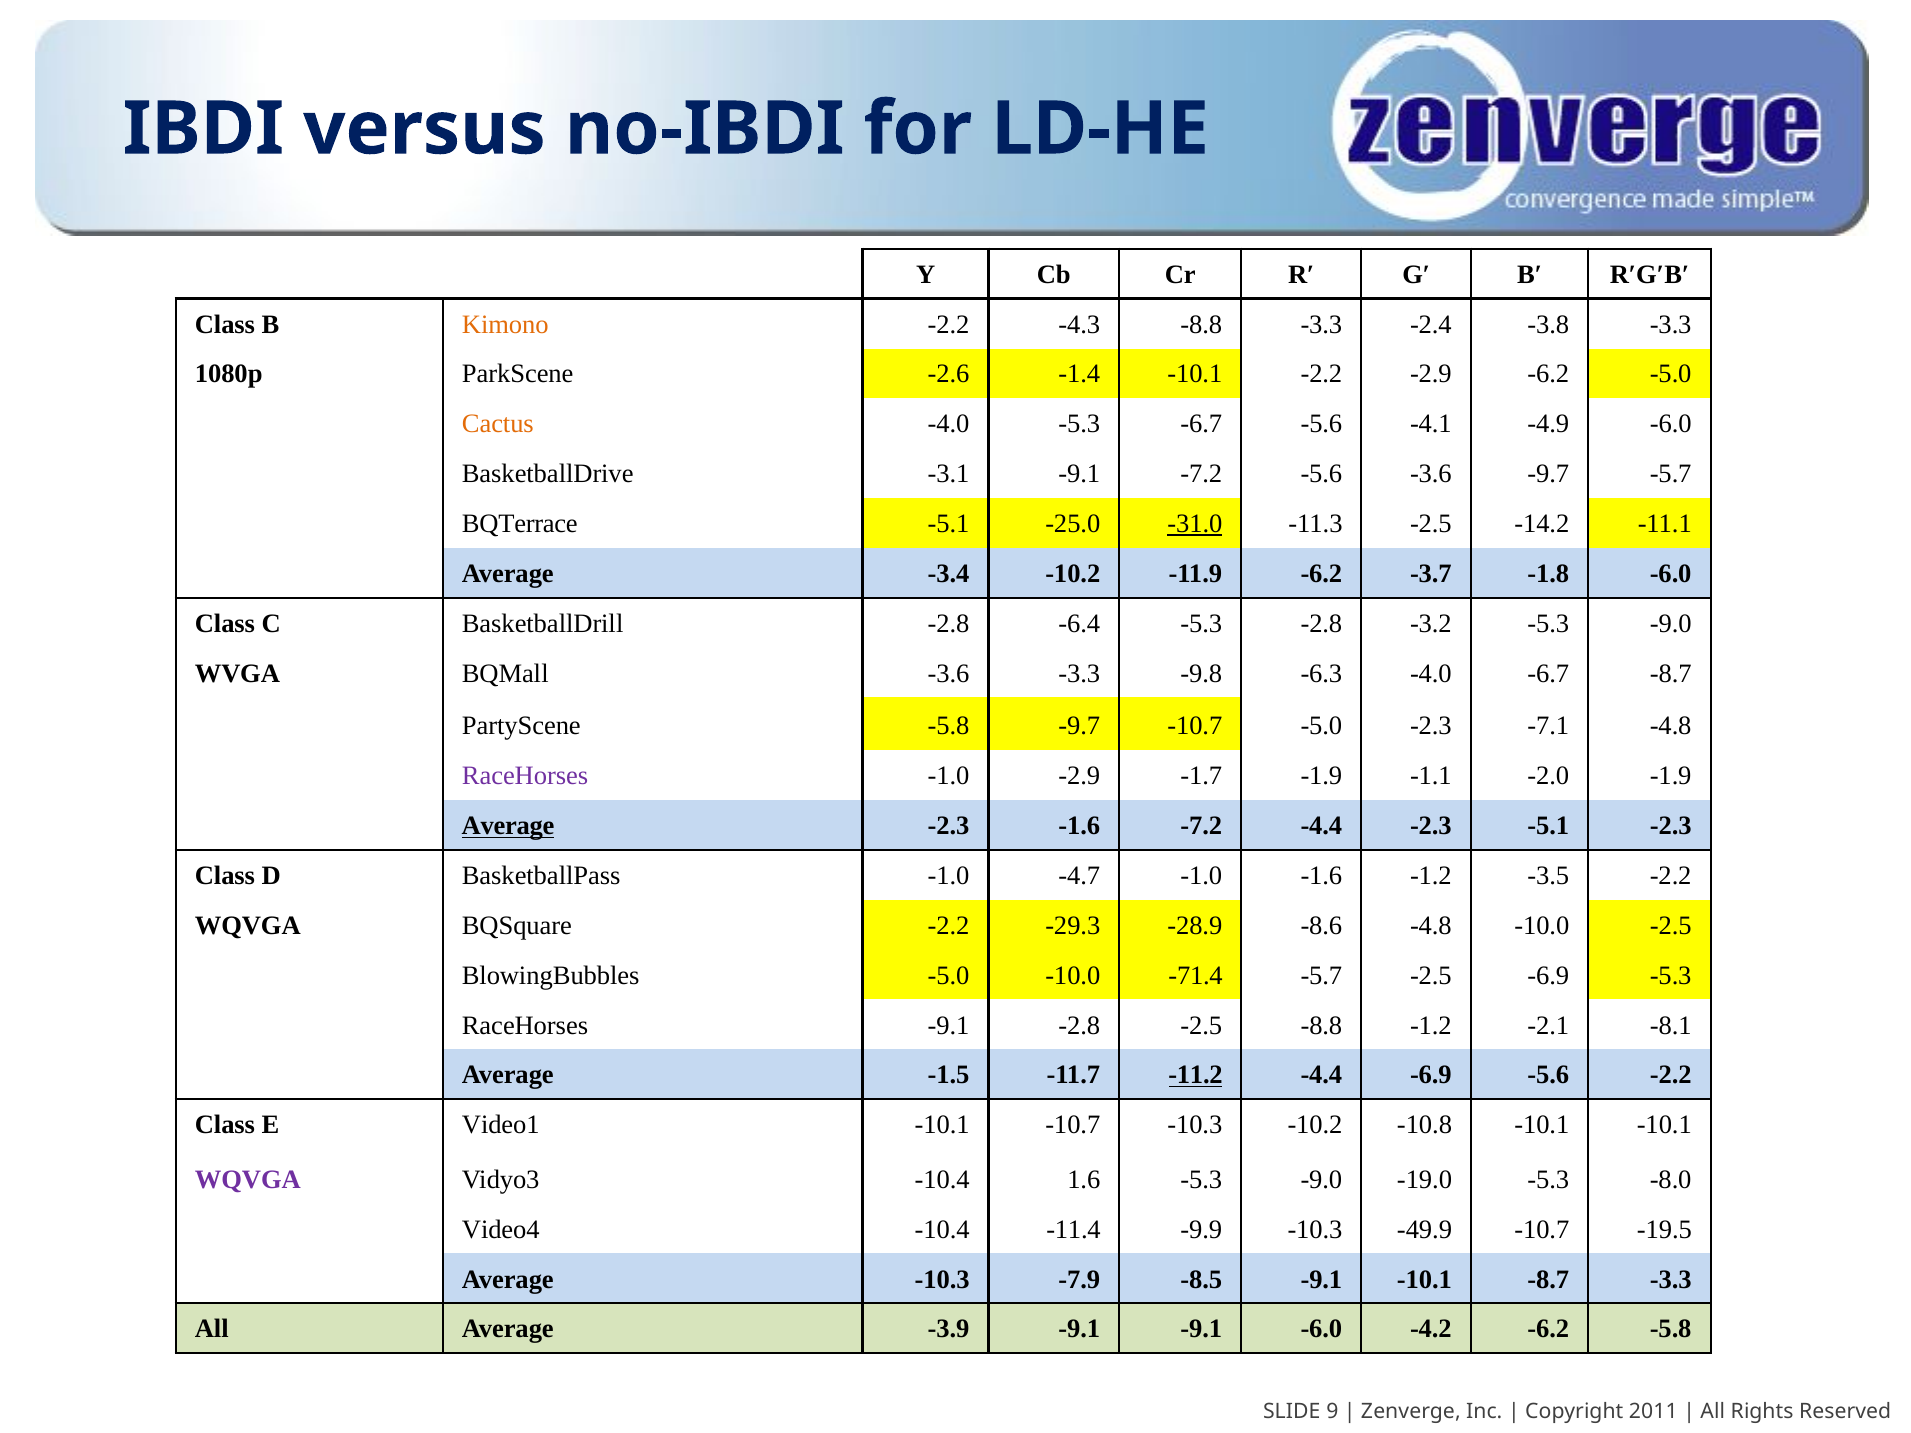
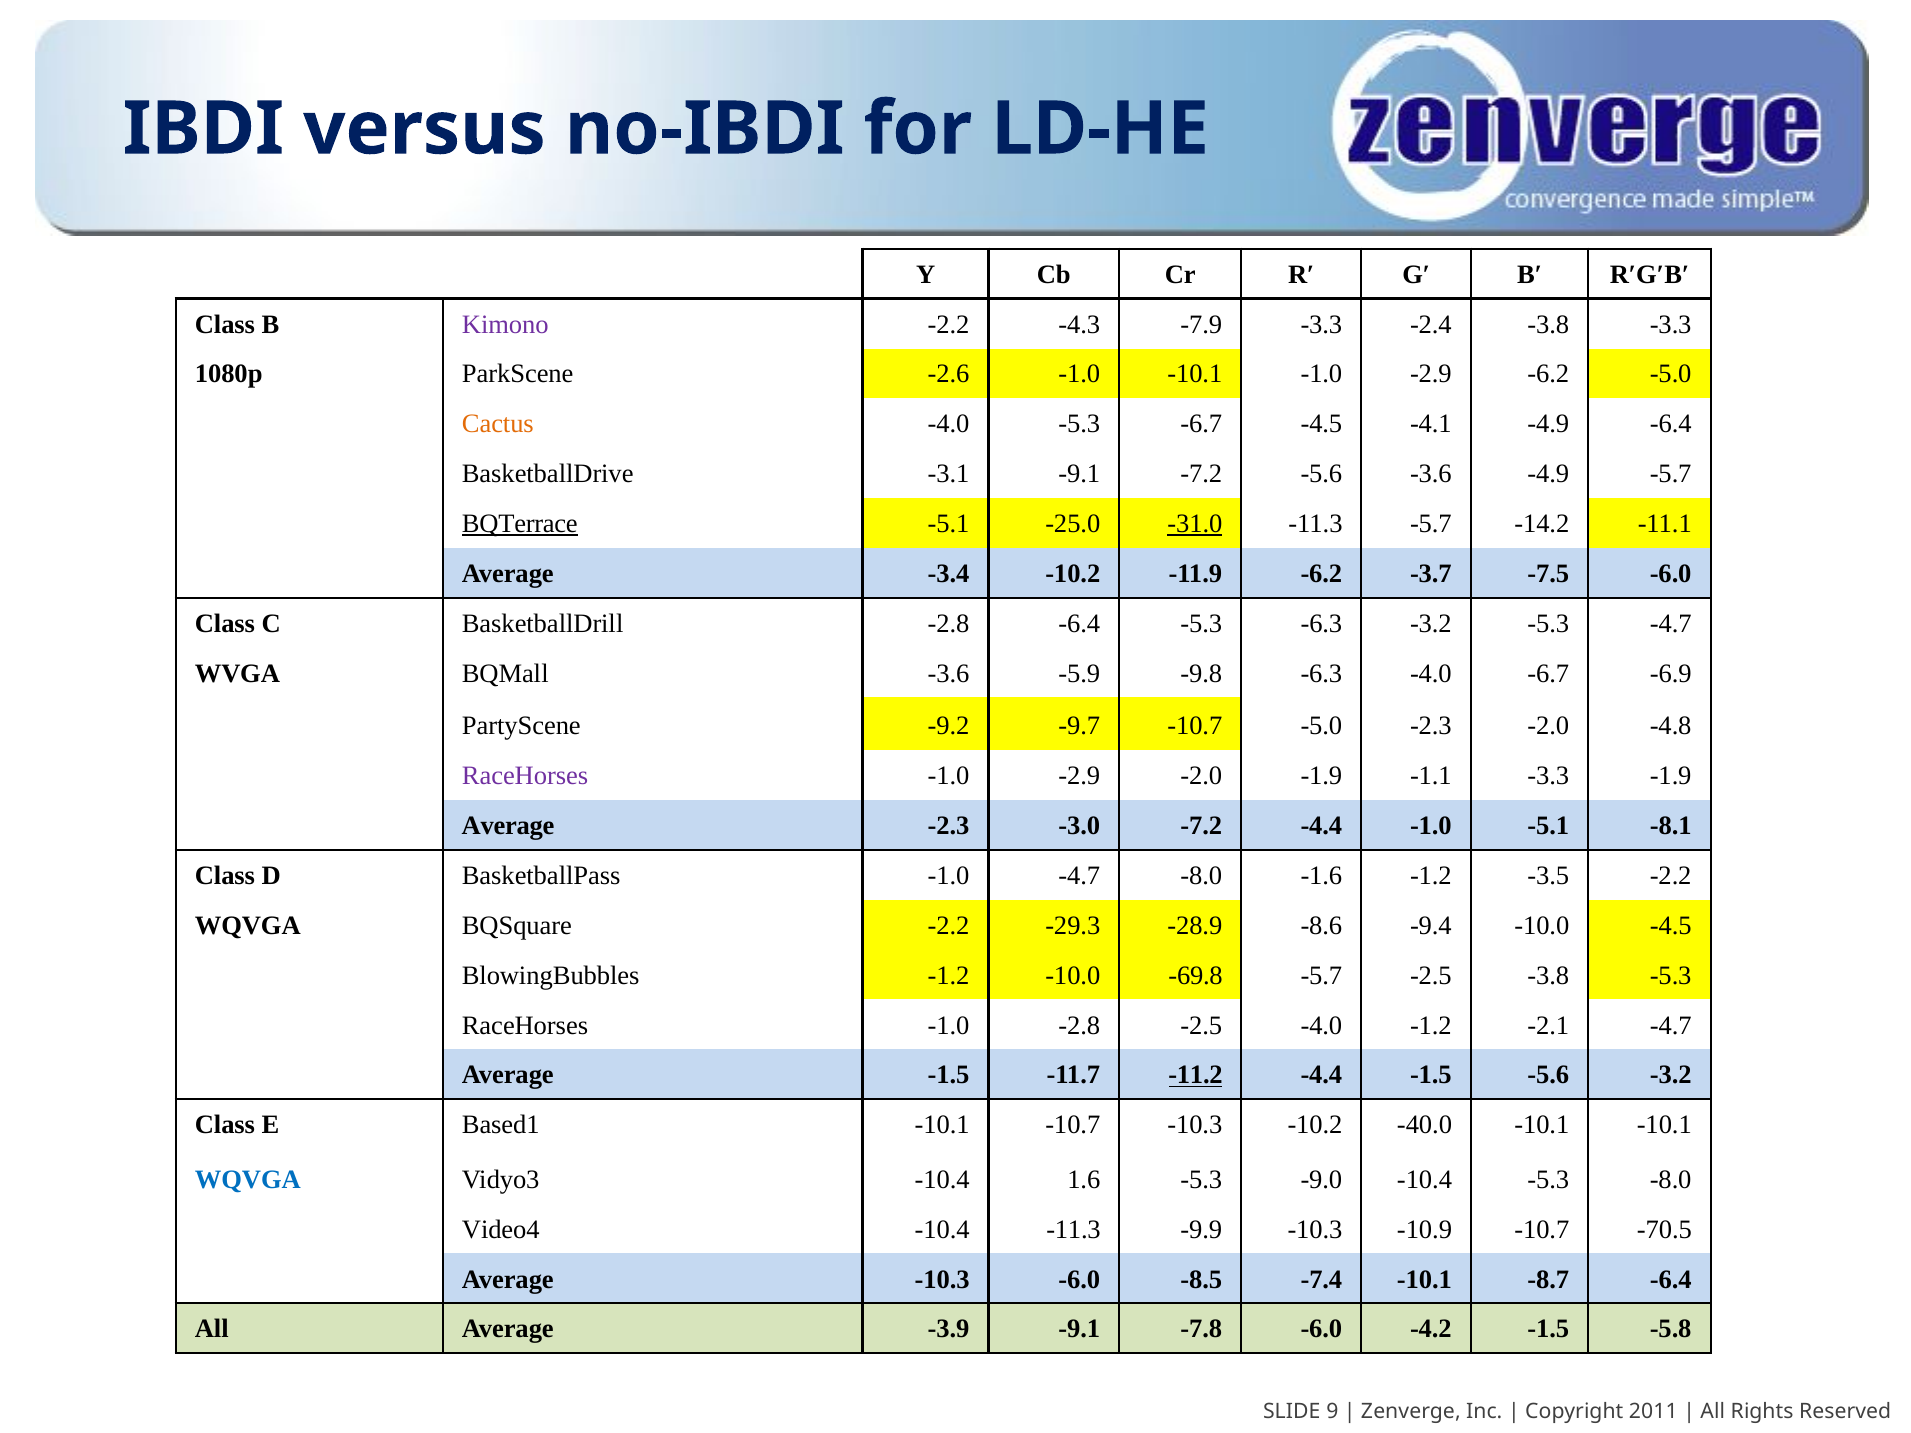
Kimono colour: orange -> purple (505, 325)
-4.3 -8.8: -8.8 -> -7.9 (1201, 325)
-2.6 -1.4: -1.4 -> -1.0 (1079, 374)
-10.1 -2.2: -2.2 -> -1.0 (1321, 374)
-6.7 -5.6: -5.6 -> -4.5 (1321, 424)
-4.9 -6.0: -6.0 -> -6.4 (1671, 424)
-3.6 -9.7: -9.7 -> -4.9 (1548, 474)
BQTerrace underline: none -> present (520, 524)
-11.3 -2.5: -2.5 -> -5.7 (1431, 524)
-1.8: -1.8 -> -7.5 (1548, 574)
-5.3 -2.8: -2.8 -> -6.3 (1321, 624)
-3.2 -5.3 -9.0: -9.0 -> -4.7 (1671, 624)
-3.6 -3.3: -3.3 -> -5.9 (1079, 674)
-6.7 -8.7: -8.7 -> -6.9 (1671, 674)
PartyScene -5.8: -5.8 -> -9.2 (949, 726)
-2.3 -7.1: -7.1 -> -2.0 (1548, 726)
-2.9 -1.7: -1.7 -> -2.0 (1201, 776)
-1.1 -2.0: -2.0 -> -3.3 (1548, 776)
Average underline: present -> none (508, 826)
-2.3 -1.6: -1.6 -> -3.0 (1079, 826)
-4.4 -2.3: -2.3 -> -1.0 (1431, 826)
-5.1 -2.3: -2.3 -> -8.1 (1671, 826)
-4.7 -1.0: -1.0 -> -8.0 (1201, 876)
-8.6 -4.8: -4.8 -> -9.4 (1431, 926)
-10.0 -2.5: -2.5 -> -4.5 (1671, 926)
BlowingBubbles -5.0: -5.0 -> -1.2 (949, 976)
-71.4: -71.4 -> -69.8 (1196, 976)
-2.5 -6.9: -6.9 -> -3.8 (1548, 976)
-9.1: -9.1 -> -1.0 (949, 1026)
-2.5 -8.8: -8.8 -> -4.0 (1321, 1026)
-2.1 -8.1: -8.1 -> -4.7 (1671, 1026)
-4.4 -6.9: -6.9 -> -1.5 (1431, 1075)
-5.6 -2.2: -2.2 -> -3.2 (1671, 1075)
Video1: Video1 -> Based1 (501, 1125)
-10.8: -10.8 -> -40.0 (1425, 1125)
WQVGA colour: purple -> blue (248, 1180)
-9.0 -19.0: -19.0 -> -10.4 (1425, 1180)
-10.4 -11.4: -11.4 -> -11.3 (1074, 1229)
-49.9: -49.9 -> -10.9 (1425, 1229)
-19.5: -19.5 -> -70.5 (1664, 1229)
-10.3 -7.9: -7.9 -> -6.0 (1079, 1280)
-8.5 -9.1: -9.1 -> -7.4 (1321, 1280)
-8.7 -3.3: -3.3 -> -6.4 (1671, 1280)
-9.1 -9.1: -9.1 -> -7.8 (1201, 1329)
-4.2 -6.2: -6.2 -> -1.5 (1548, 1329)
